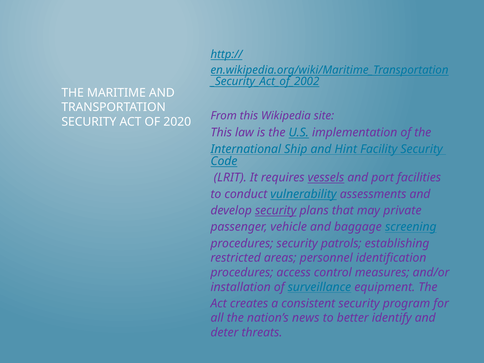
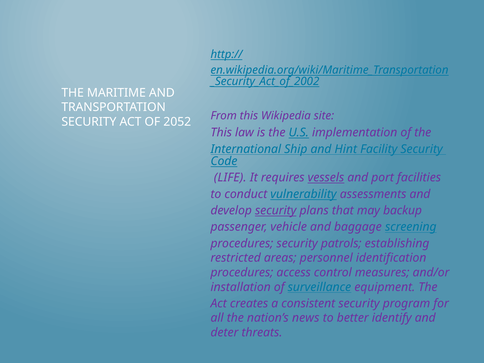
2020: 2020 -> 2052 (177, 122)
LRIT: LRIT -> LIFE (230, 178)
private: private -> backup (403, 211)
